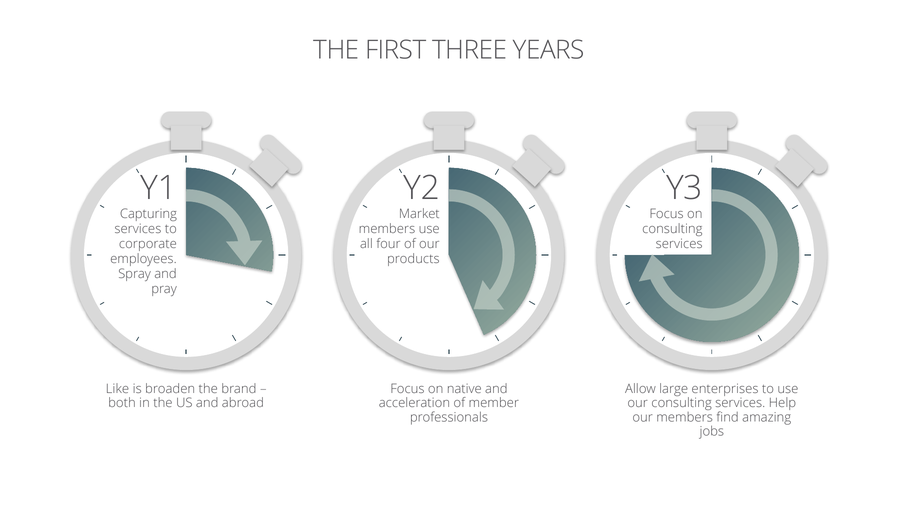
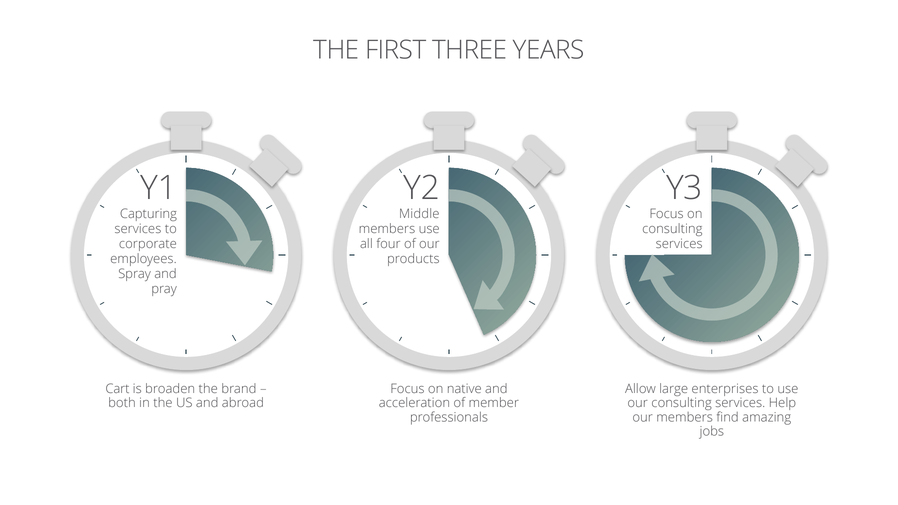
Market: Market -> Middle (419, 214)
Like: Like -> Cart (117, 389)
